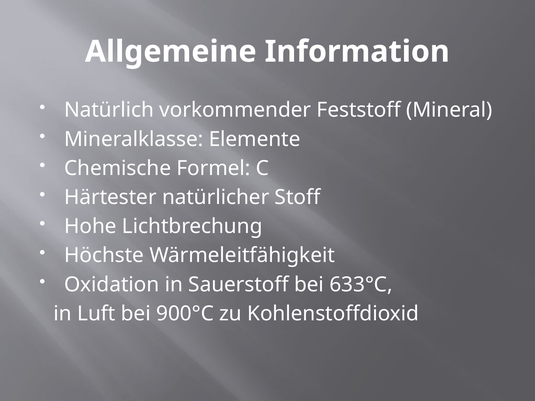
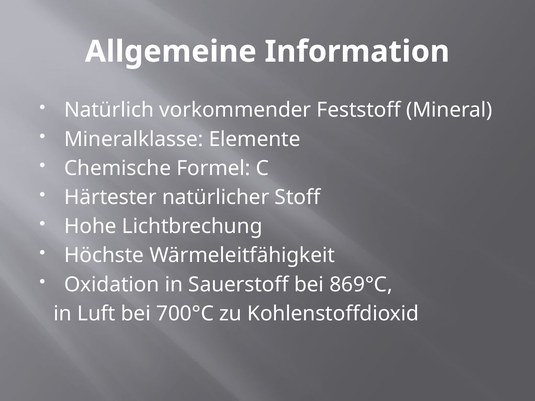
633°C: 633°C -> 869°C (361, 285)
900°C: 900°C -> 700°C (185, 314)
